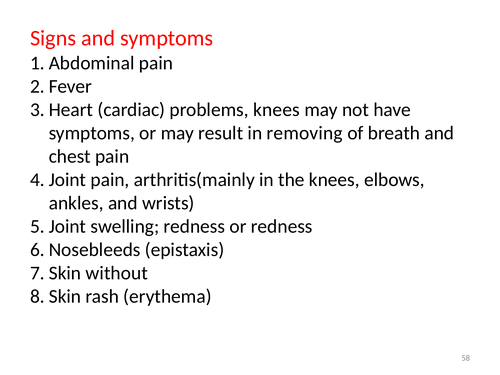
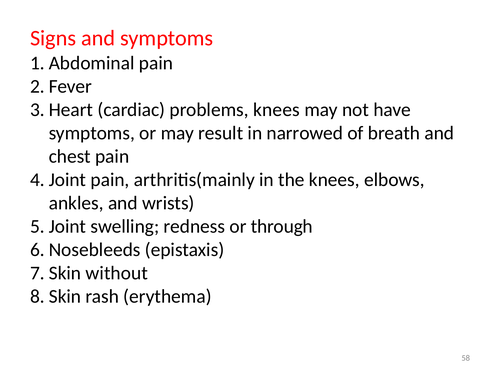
removing: removing -> narrowed (305, 133)
or redness: redness -> through (282, 226)
